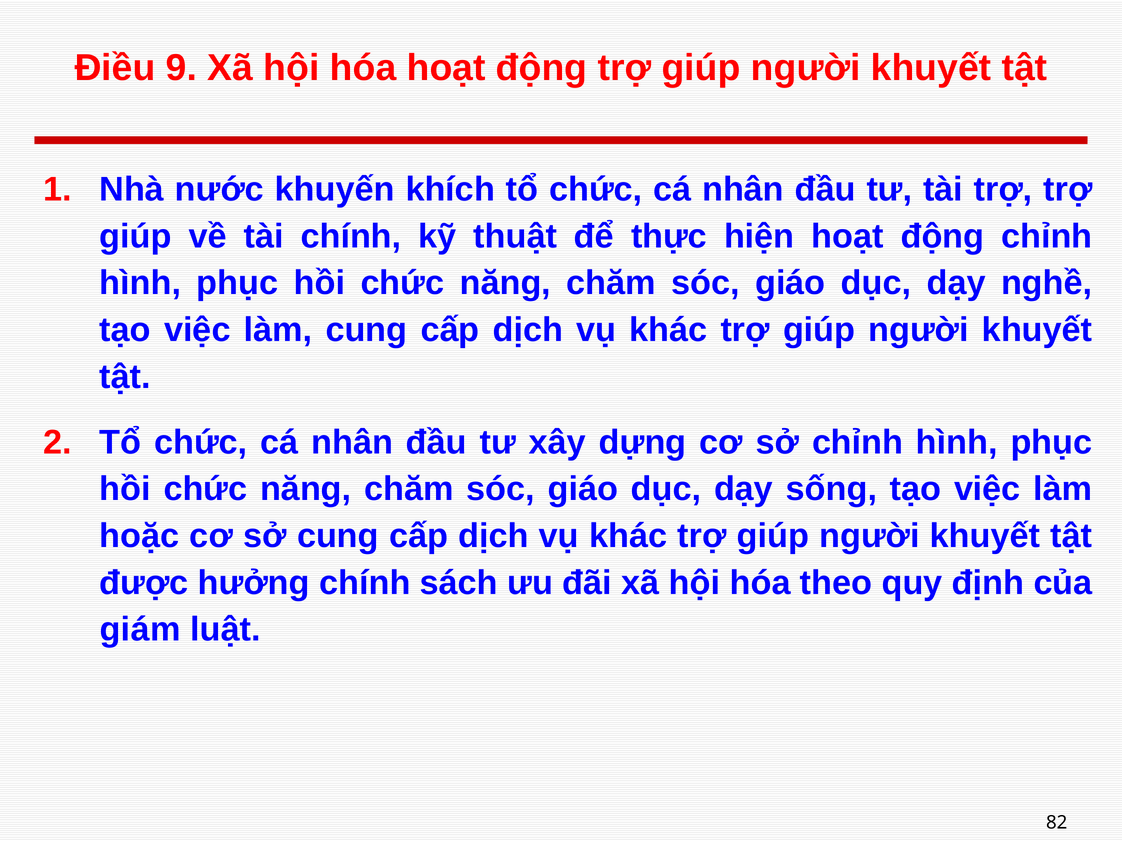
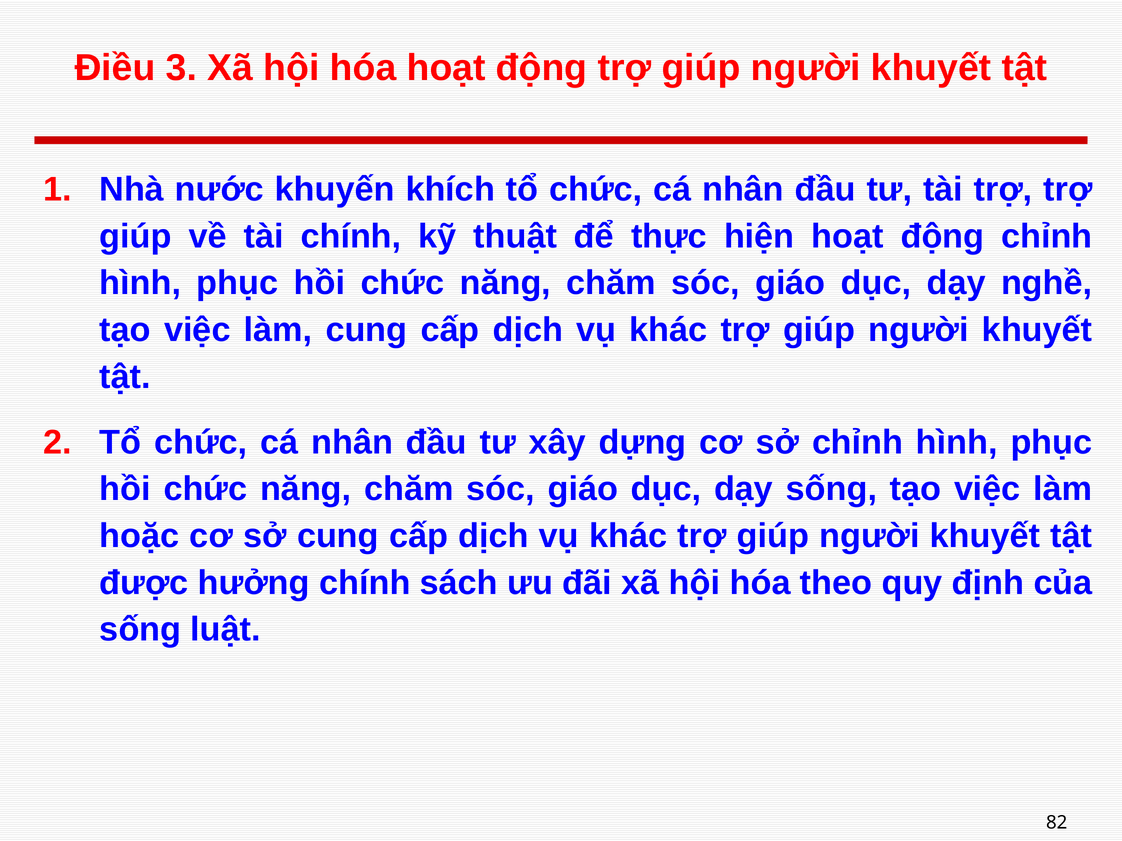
9: 9 -> 3 (181, 68)
giám: giám -> sống (140, 630)
